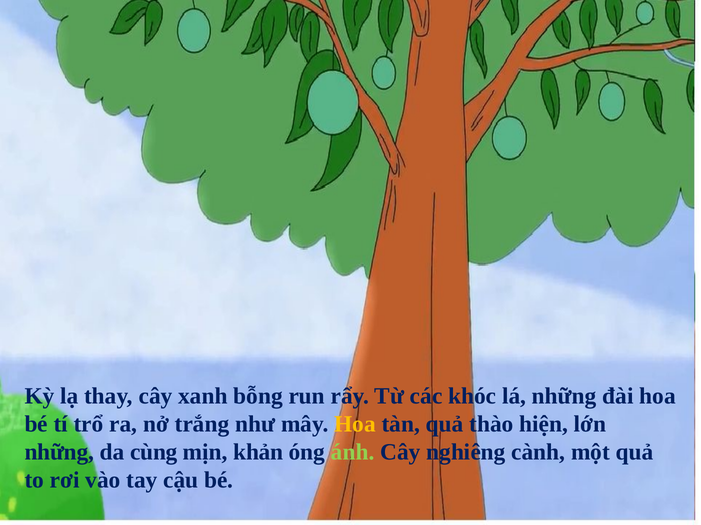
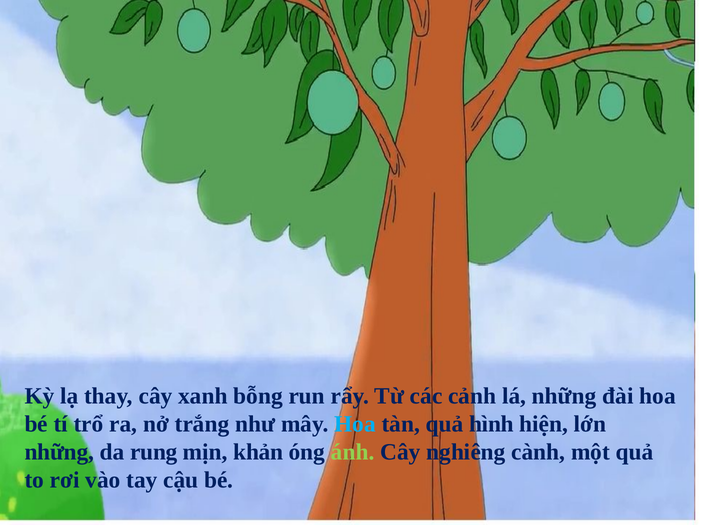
khóc: khóc -> cảnh (472, 397)
Hoa colour: yellow -> light blue (355, 425)
thào: thào -> hình (491, 425)
cùng: cùng -> rung (154, 453)
